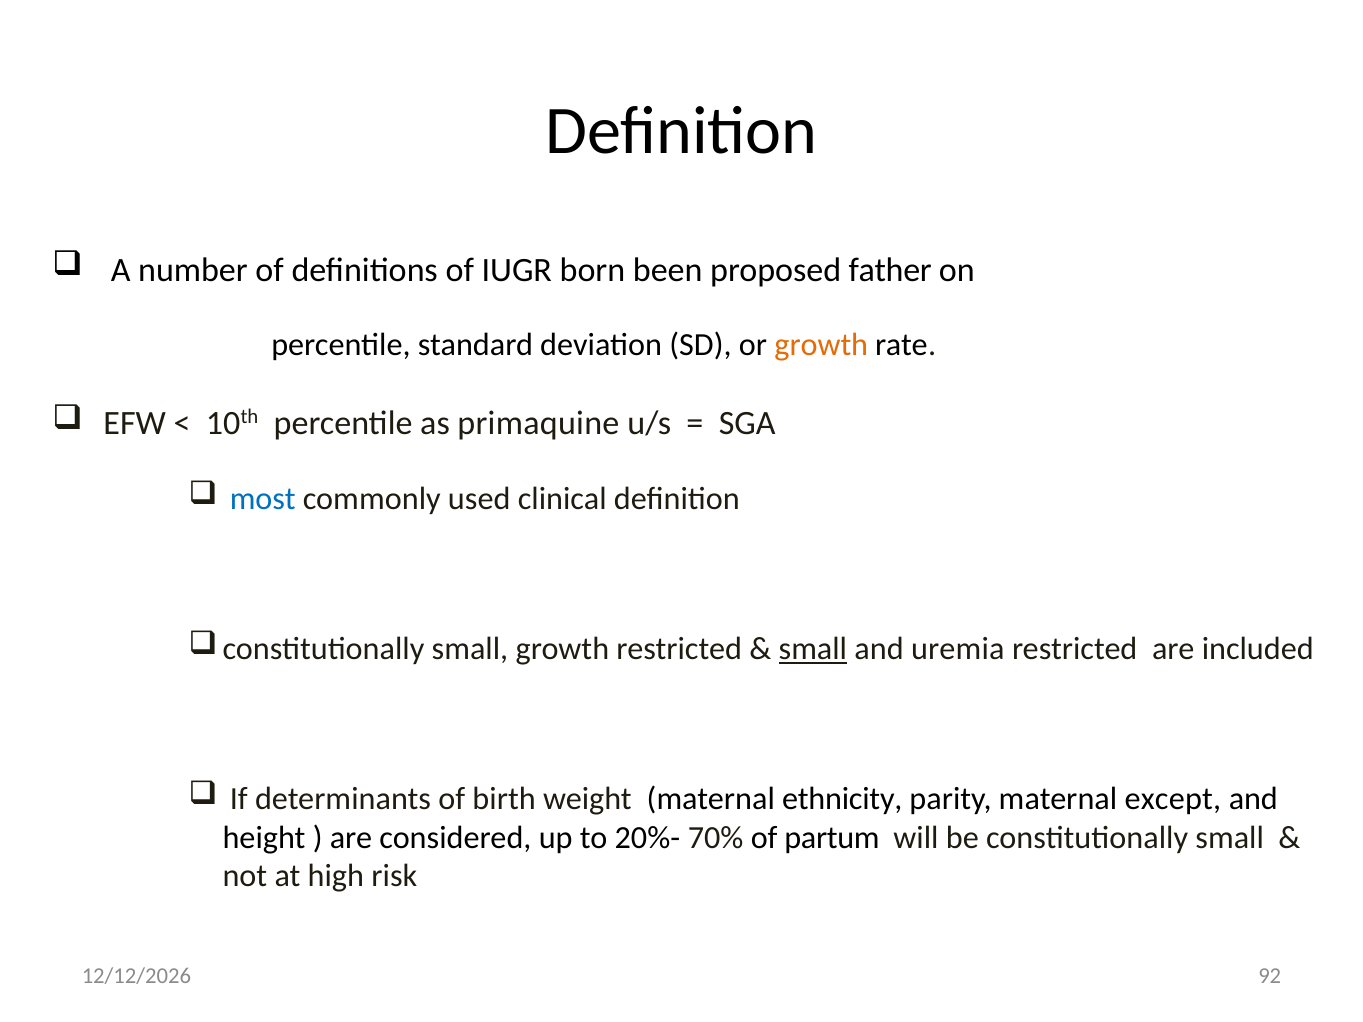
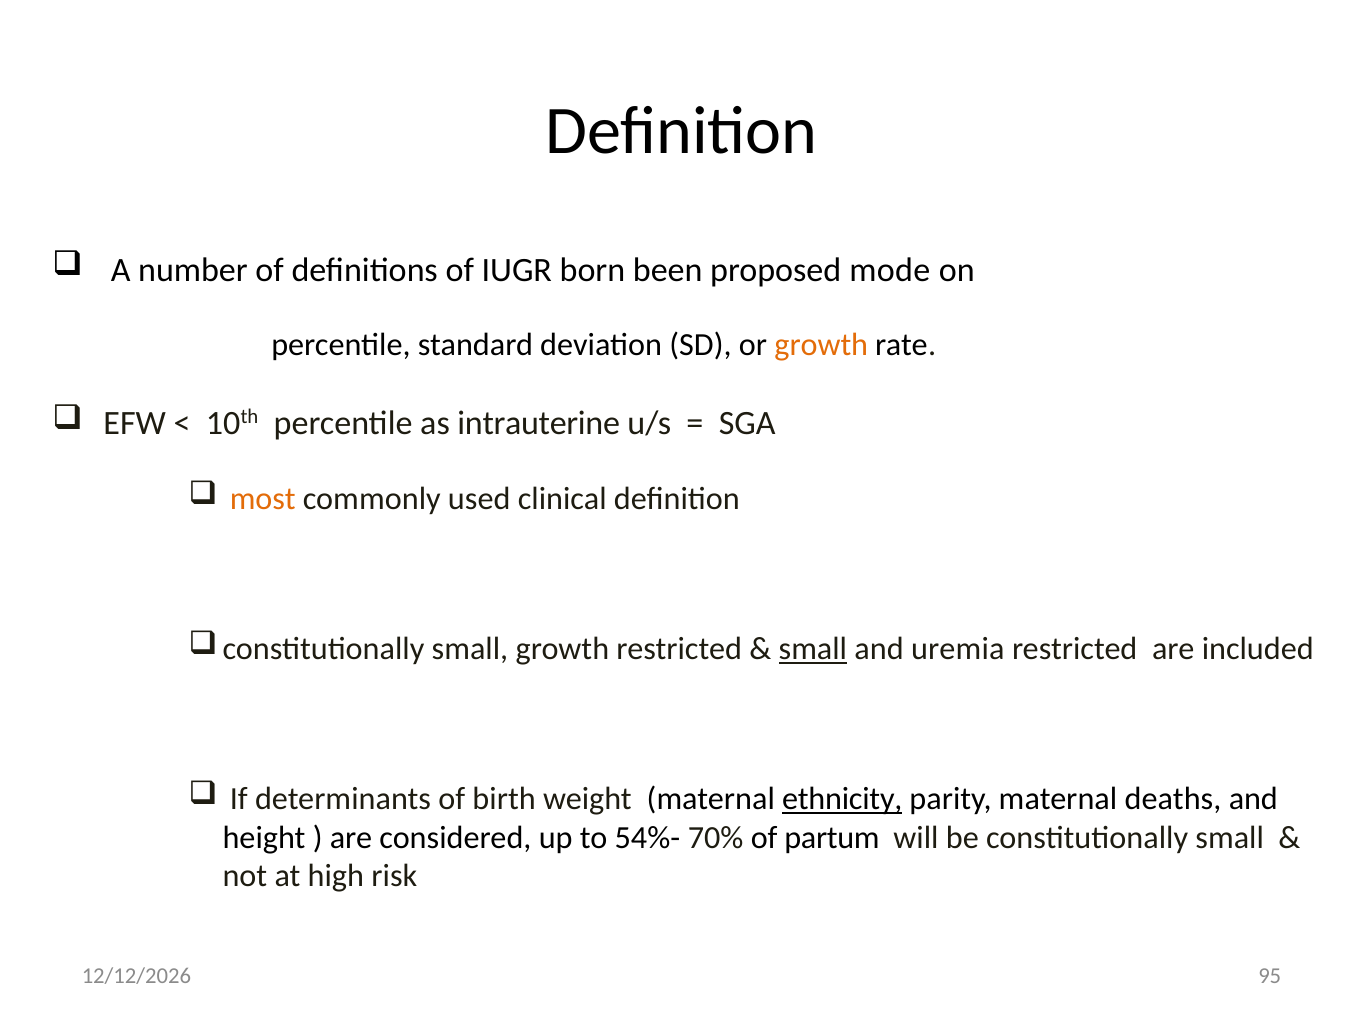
father: father -> mode (890, 270)
primaquine: primaquine -> intrauterine (539, 423)
most colour: blue -> orange (263, 499)
ethnicity underline: none -> present (842, 799)
except: except -> deaths (1173, 799)
20%-: 20%- -> 54%- (647, 838)
92: 92 -> 95 (1270, 976)
